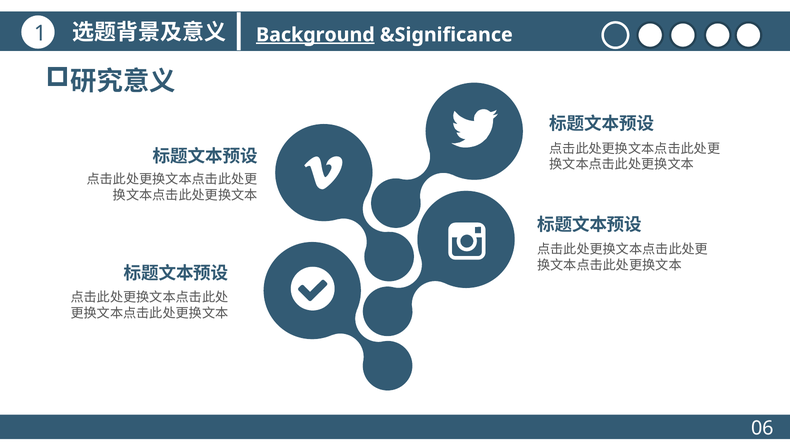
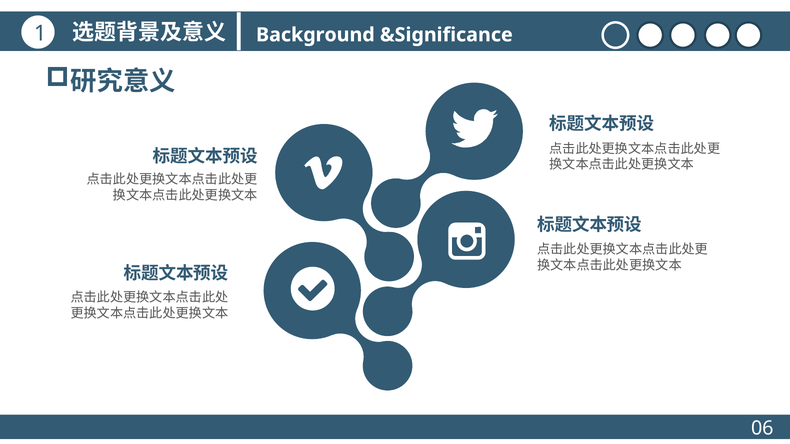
Background underline: present -> none (315, 35)
